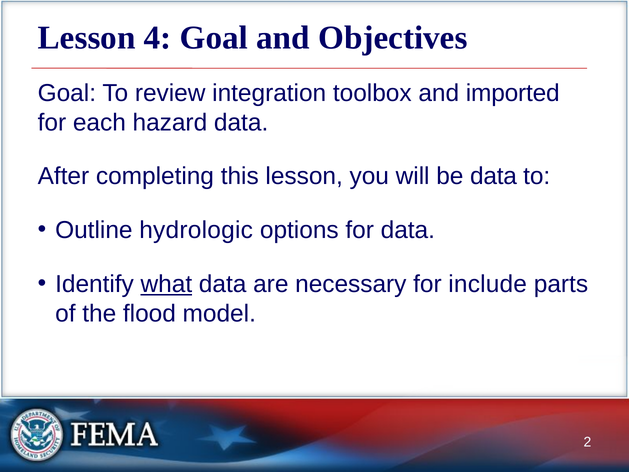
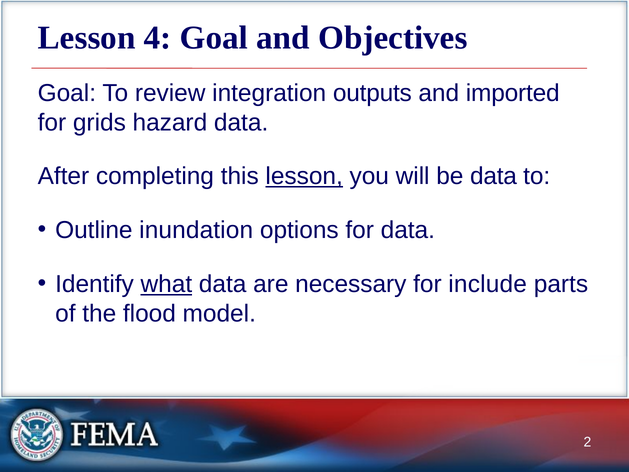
toolbox: toolbox -> outputs (372, 93)
each: each -> grids (99, 122)
lesson underline: none -> present (304, 176)
hydrologic: hydrologic -> inundation (196, 230)
